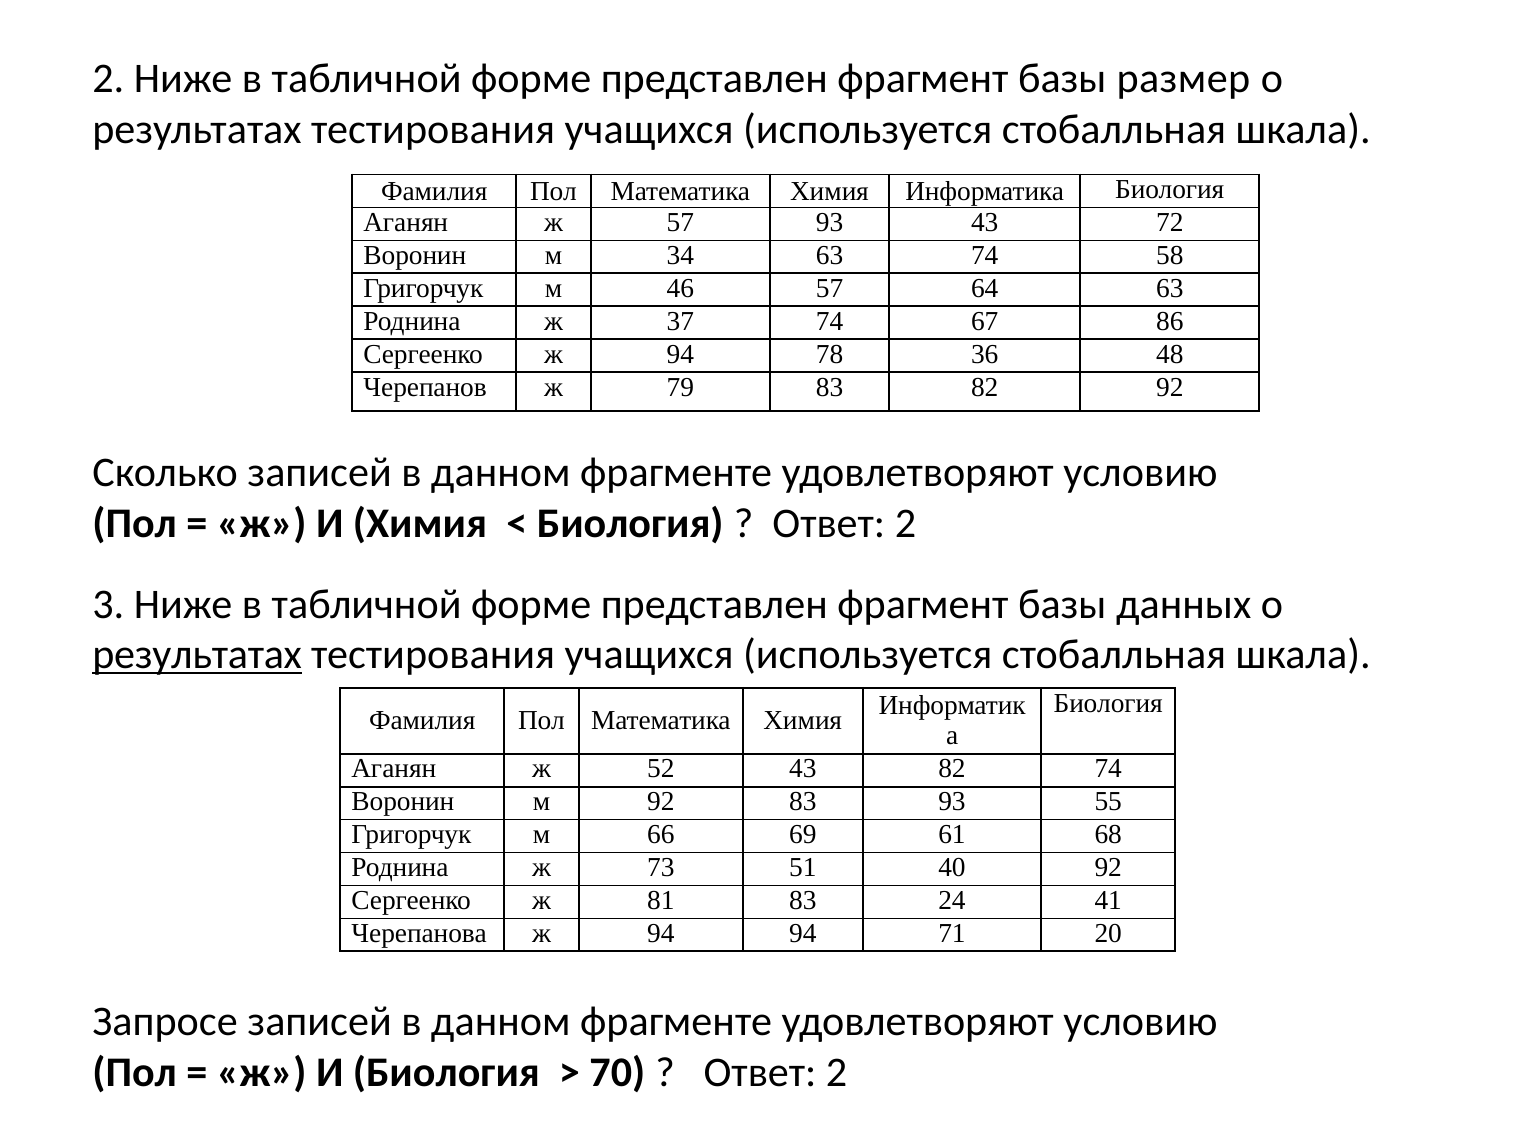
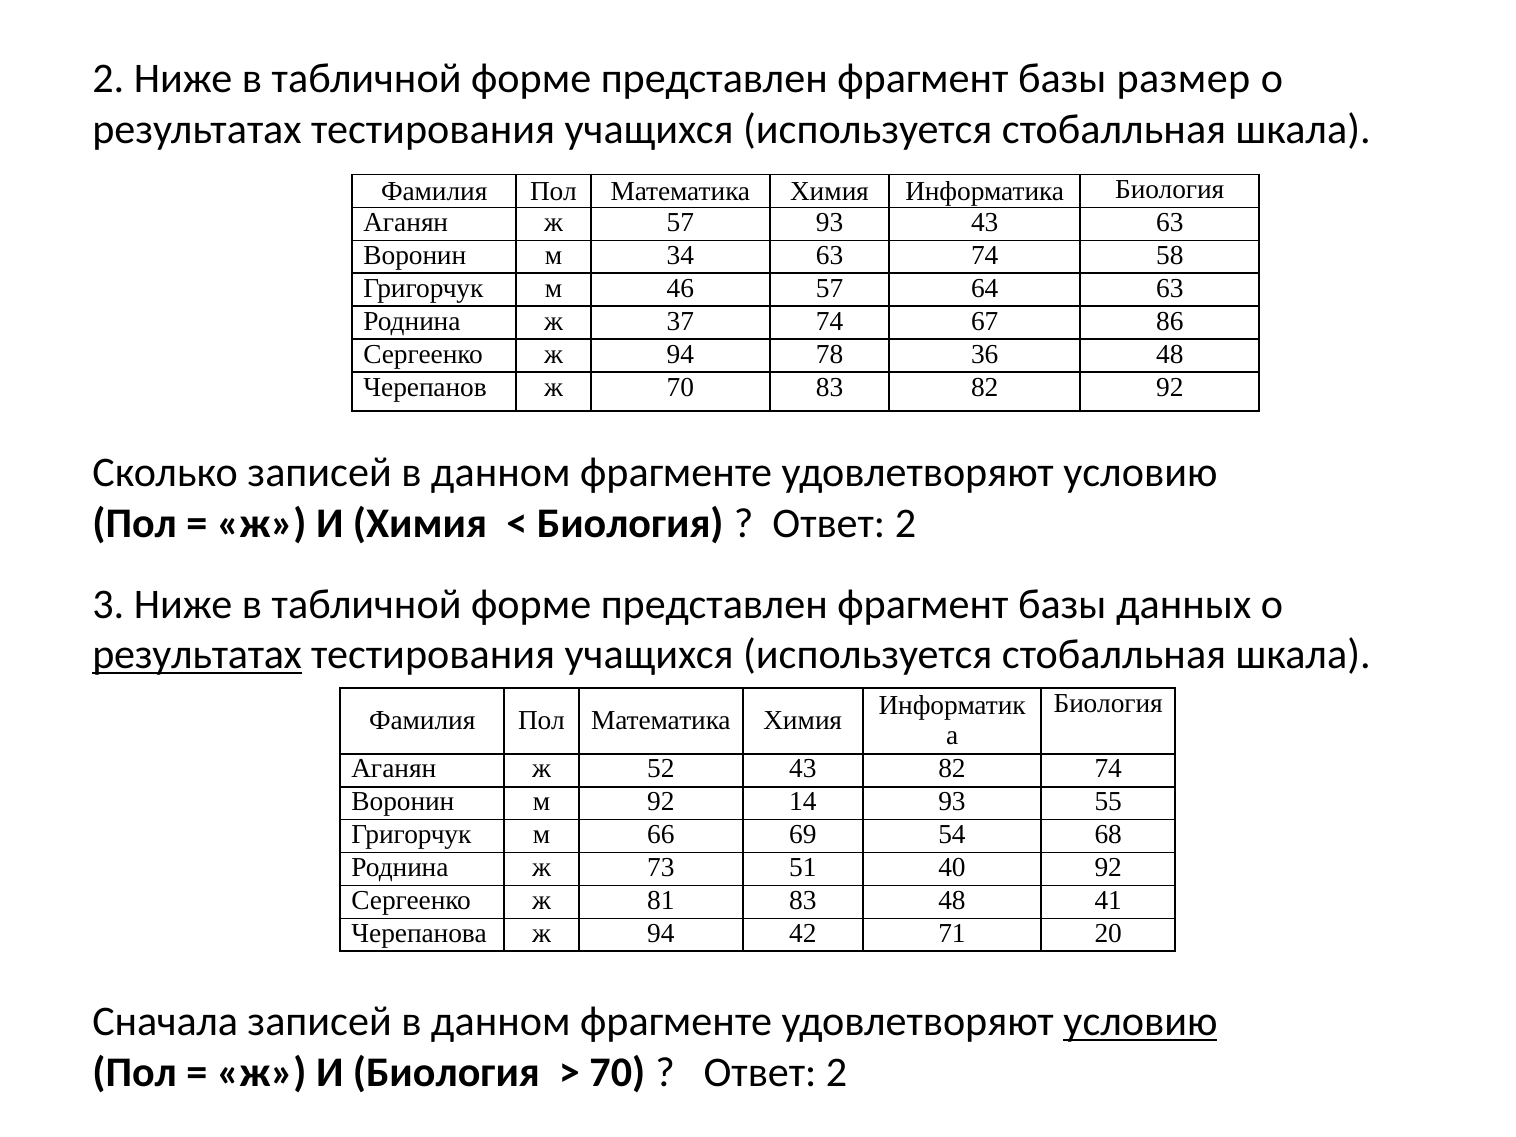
43 72: 72 -> 63 (1170, 223)
ж 79: 79 -> 70 (680, 387)
92 83: 83 -> 14 (803, 802)
61: 61 -> 54 (952, 835)
83 24: 24 -> 48 (952, 901)
94 94: 94 -> 42 (803, 934)
Запросе: Запросе -> Сначала (165, 1022)
условию underline: none -> present (1140, 1022)
